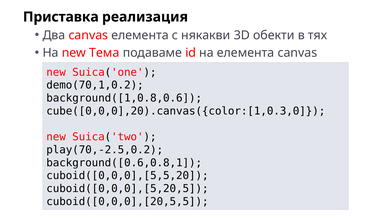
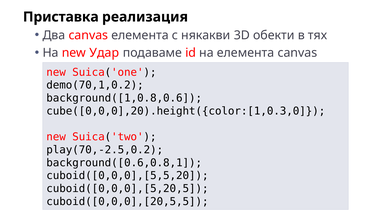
Тема: Тема -> Удар (104, 53)
cube([0,0,0],20).canvas({color:[1,0.3,0: cube([0,0,0],20).canvas({color:[1,0.3,0 -> cube([0,0,0],20).height({color:[1,0.3,0 (186, 111)
